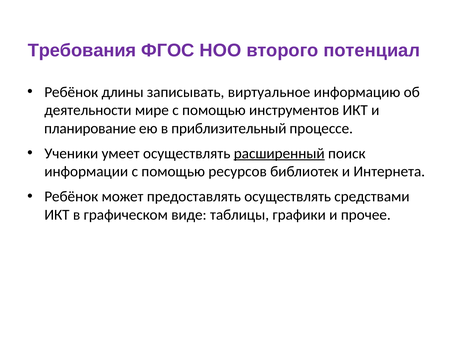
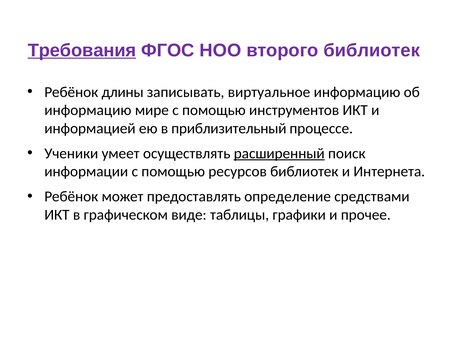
Требования underline: none -> present (82, 50)
второго потенциал: потенциал -> библиотек (372, 50)
деятельности: деятельности -> информацию (88, 110)
планирование: планирование -> информацией (90, 128)
предоставлять осуществлять: осуществлять -> определение (288, 197)
